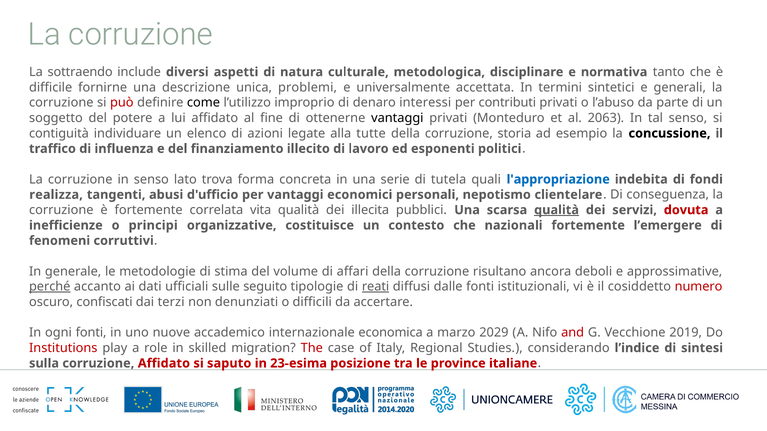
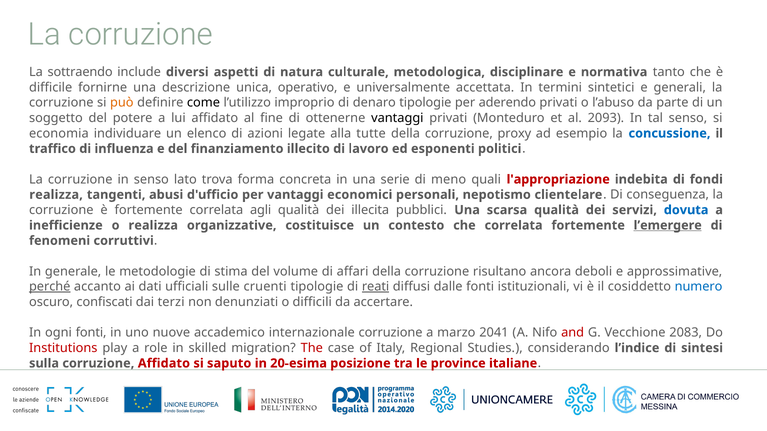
problemi: problemi -> operativo (308, 87)
può colour: red -> orange (122, 103)
denaro interessi: interessi -> tipologie (425, 103)
contributi: contributi -> aderendo (507, 103)
2063: 2063 -> 2093 (606, 118)
contiguità: contiguità -> economia (59, 133)
storia: storia -> proxy (514, 133)
concussione colour: black -> blue (669, 133)
tutela: tutela -> meno (449, 180)
l'appropriazione colour: blue -> red (558, 180)
vita: vita -> agli (261, 210)
qualità underline: present -> none (557, 210)
dovuta colour: red -> blue (686, 210)
o principi: principi -> realizza (153, 226)
che nazionali: nazionali -> correlata (514, 226)
l’emergere underline: none -> present (668, 226)
seguito: seguito -> cruenti (265, 287)
numero colour: red -> blue (699, 287)
internazionale economica: economica -> corruzione (391, 333)
2029: 2029 -> 2041 (494, 333)
2019: 2019 -> 2083 (686, 333)
23-esima: 23-esima -> 20-esima (299, 364)
